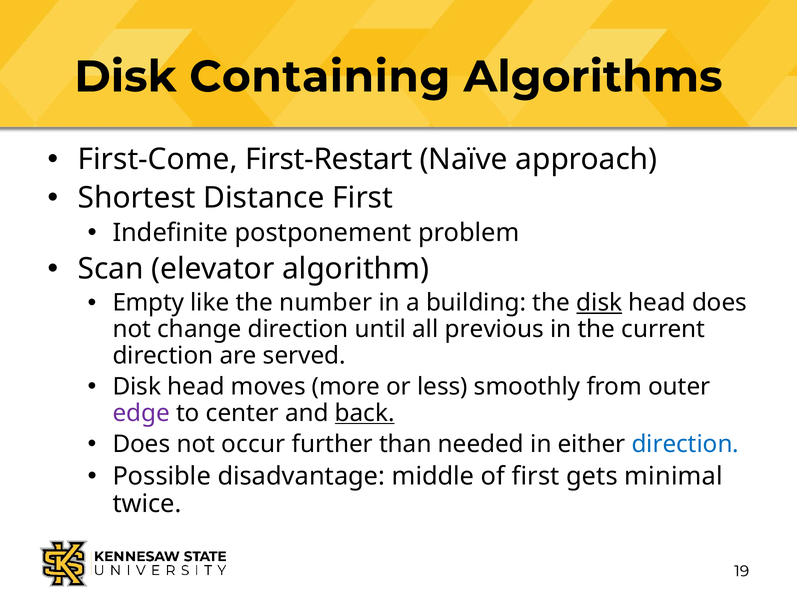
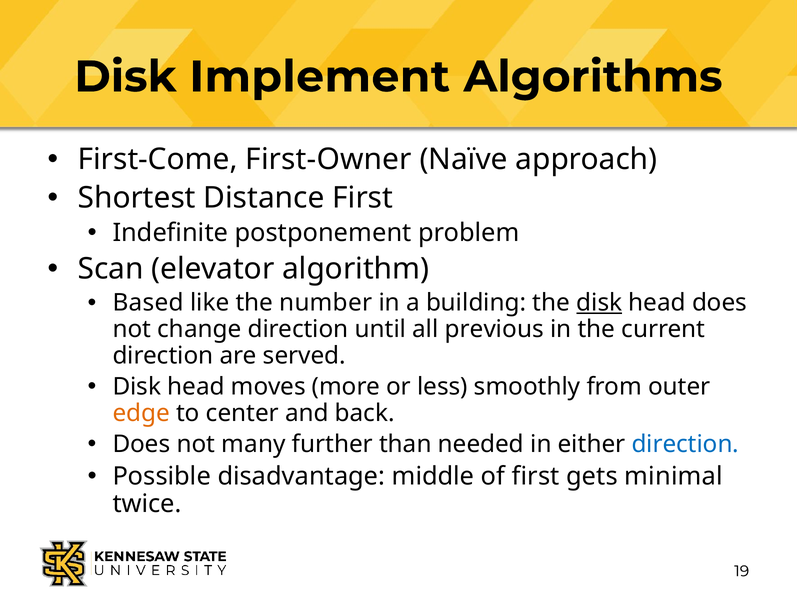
Containing: Containing -> Implement (320, 77)
First-Restart: First-Restart -> First-Owner (329, 159)
Empty: Empty -> Based (148, 303)
edge colour: purple -> orange (141, 413)
back underline: present -> none (365, 413)
occur: occur -> many (254, 444)
